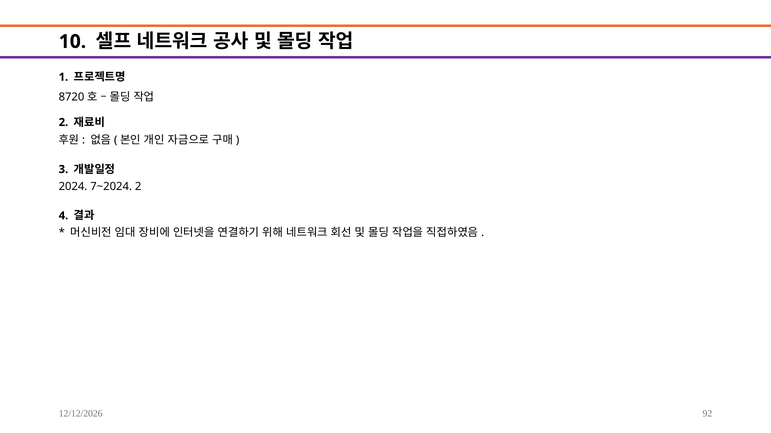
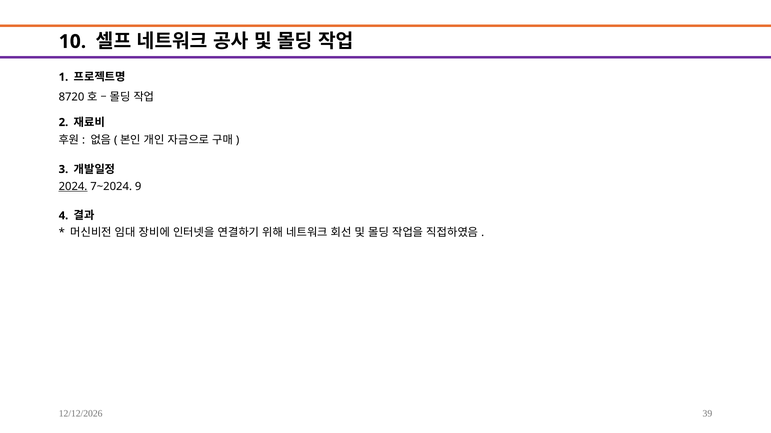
2024 underline: none -> present (73, 187)
7~2024 2: 2 -> 9 (138, 187)
92: 92 -> 39 (707, 414)
